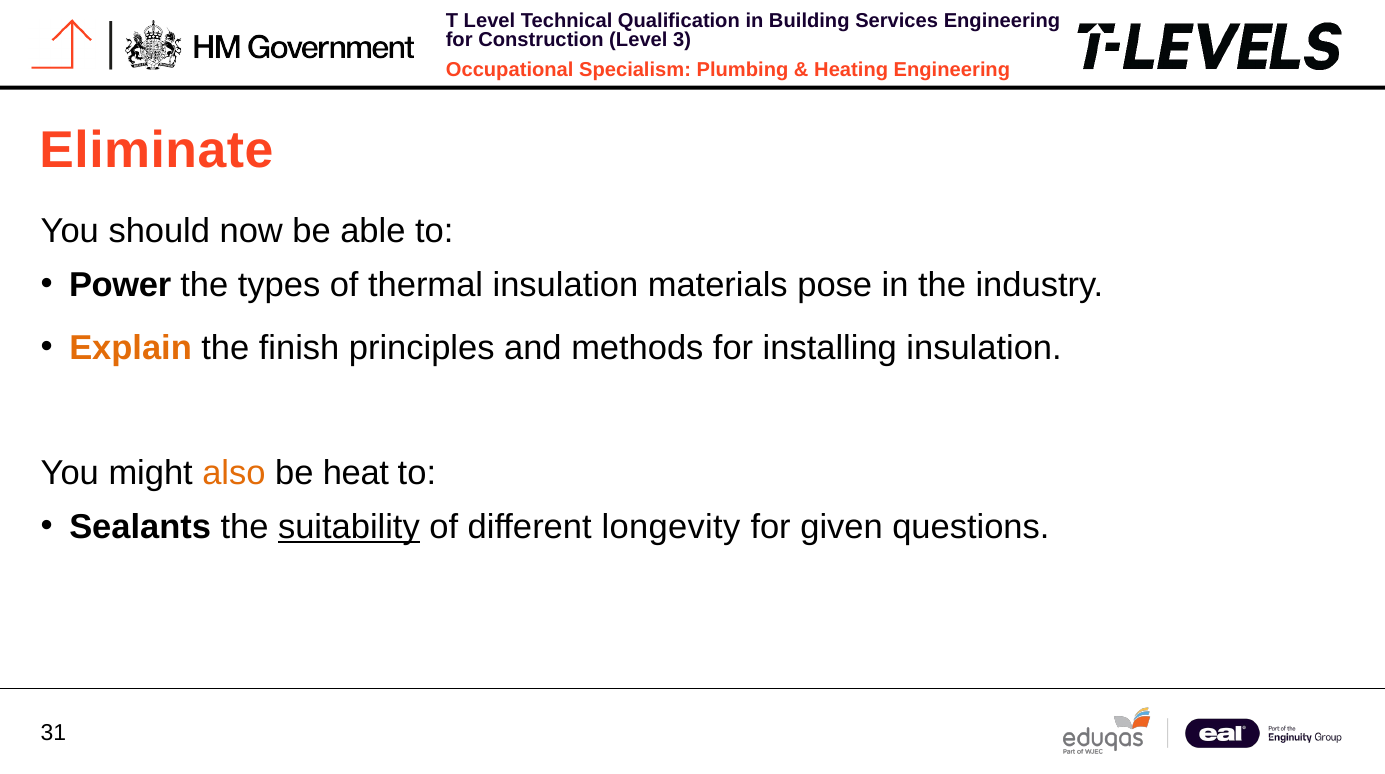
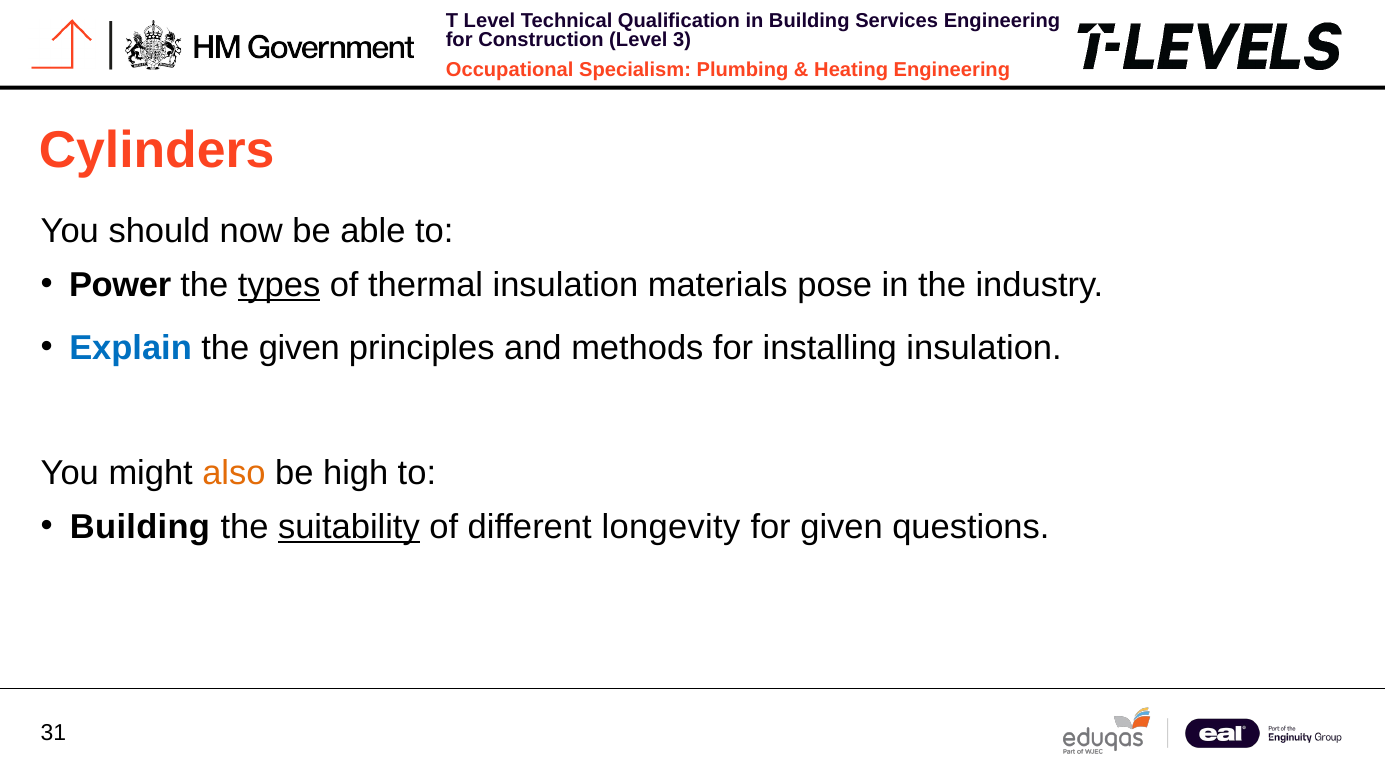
Eliminate: Eliminate -> Cylinders (157, 150)
types underline: none -> present (279, 285)
Explain colour: orange -> blue (131, 348)
the finish: finish -> given (299, 348)
heat: heat -> high (356, 473)
Sealants: Sealants -> Building (140, 527)
